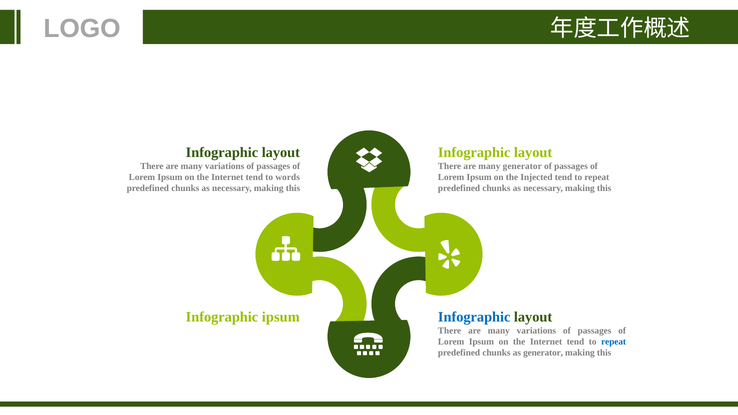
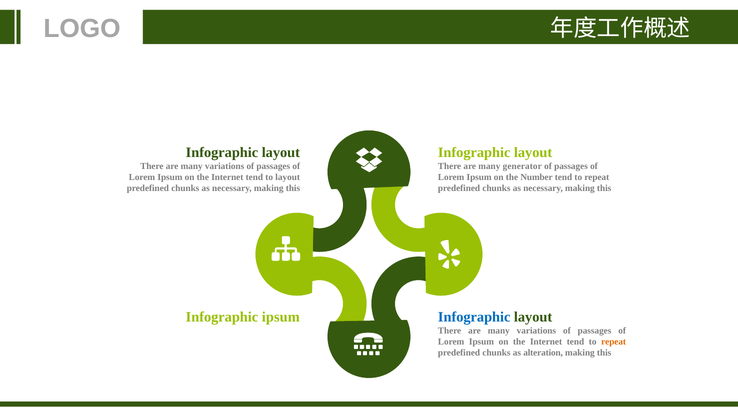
to words: words -> layout (288, 177)
Injected: Injected -> Number (537, 177)
repeat colour: blue -> orange (614, 342)
as generator: generator -> alteration (543, 353)
